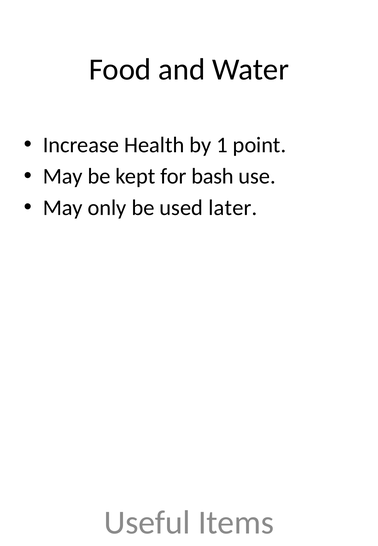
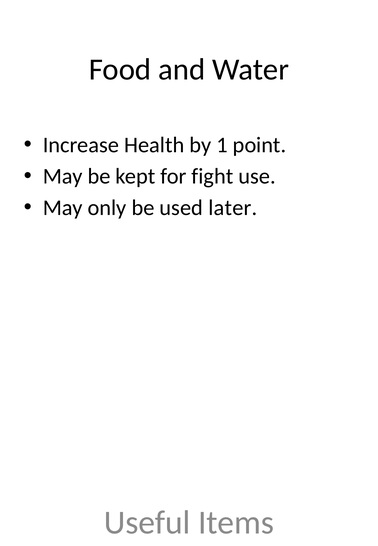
bash: bash -> fight (212, 176)
